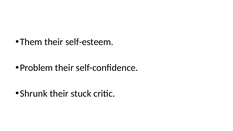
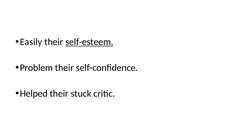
Them: Them -> Easily (31, 42)
self-esteem underline: none -> present (89, 42)
Shrunk: Shrunk -> Helped (34, 94)
